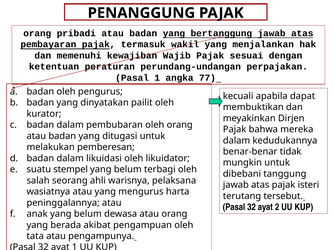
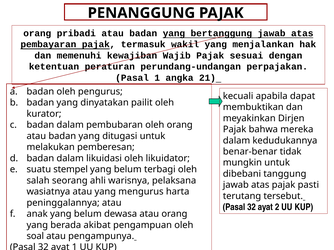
77: 77 -> 21 (207, 78)
isteri: isteri -> pasti (308, 185)
tata: tata -> soal (35, 237)
